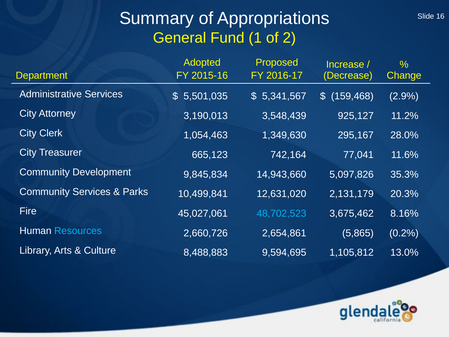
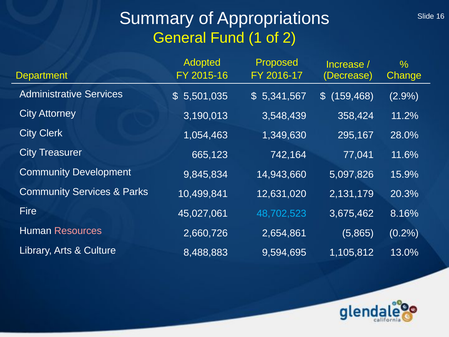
925,127: 925,127 -> 358,424 (356, 116)
35.3%: 35.3% -> 15.9% (404, 174)
Resources colour: light blue -> pink (78, 231)
